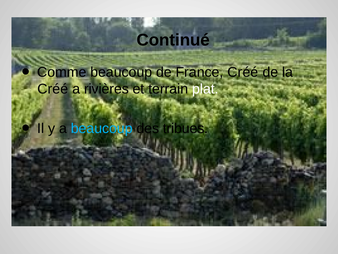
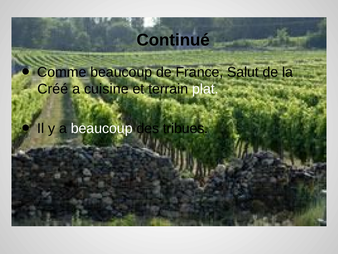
France Créé: Créé -> Salut (243, 72)
rivières: rivières -> cuisine (106, 89)
beaucoup colour: light blue -> white (102, 128)
